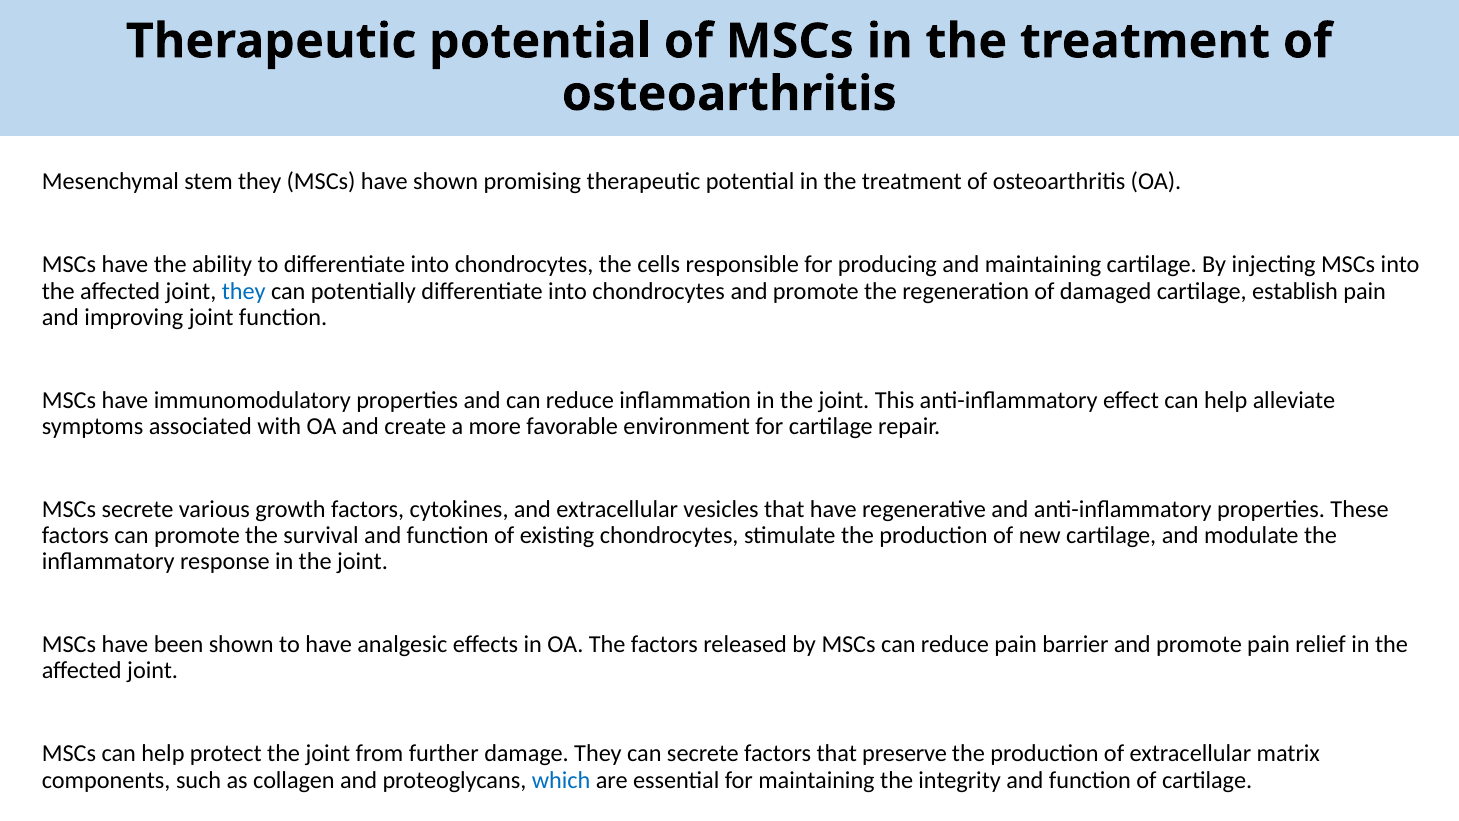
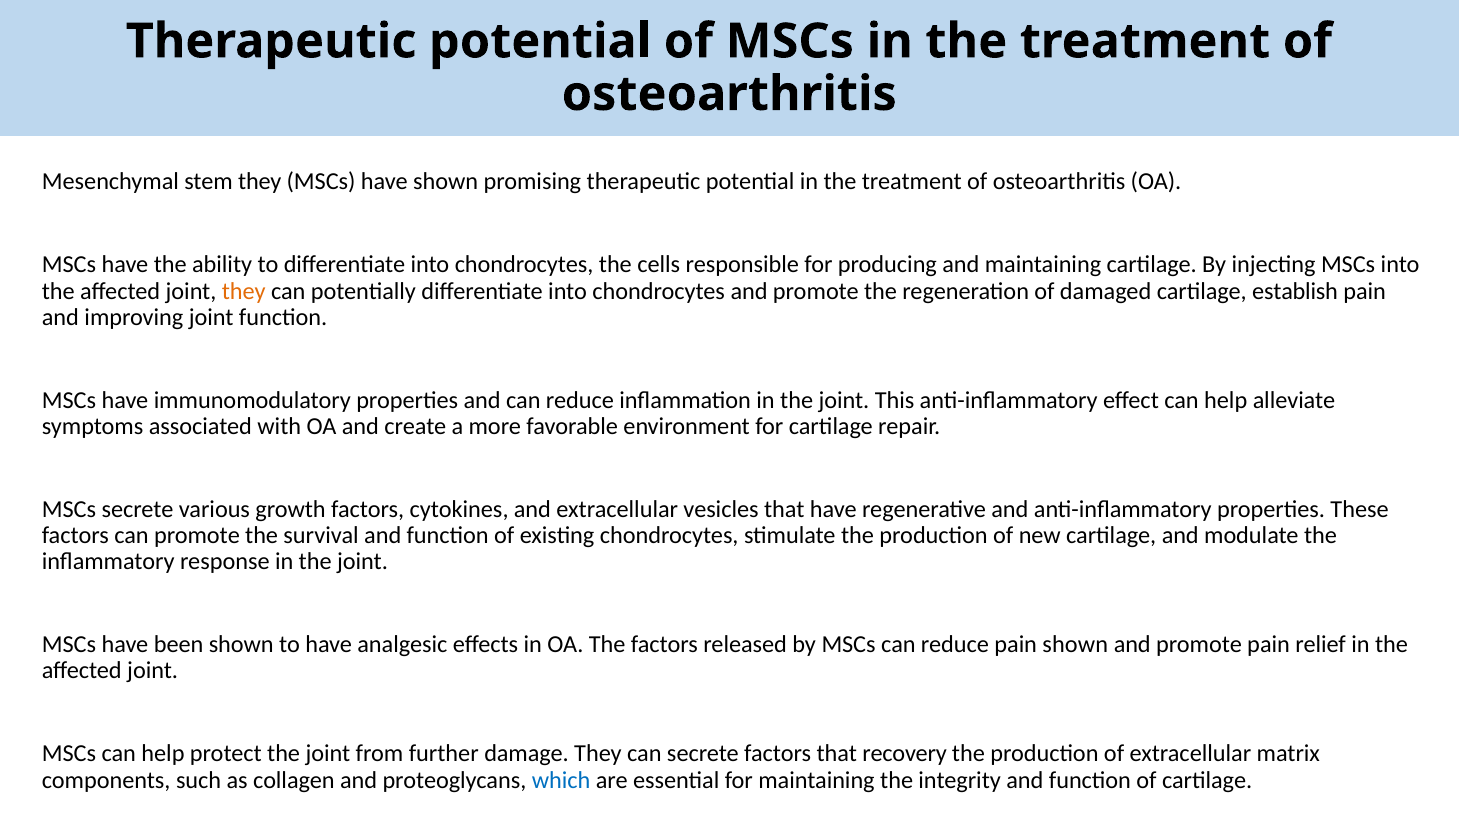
they colour: blue -> orange (244, 291)
pain barrier: barrier -> shown (1075, 644)
preserve: preserve -> recovery (905, 754)
